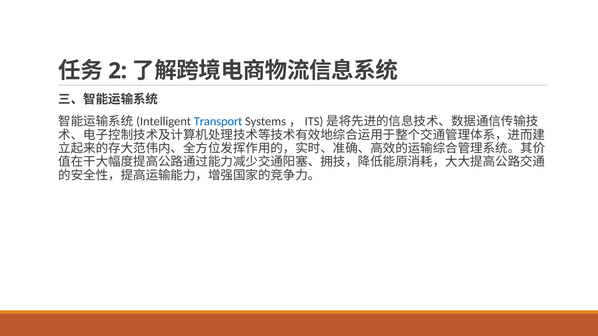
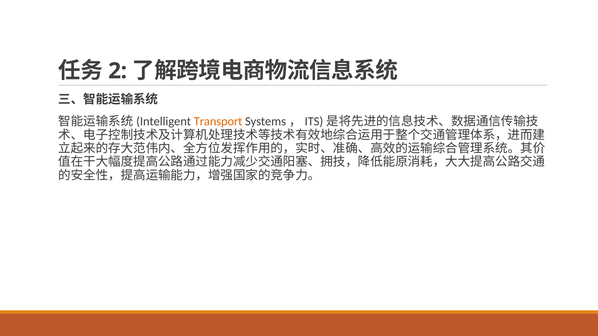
Transport colour: blue -> orange (218, 122)
